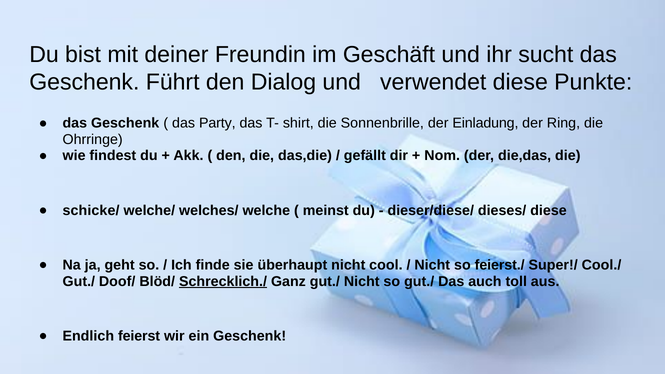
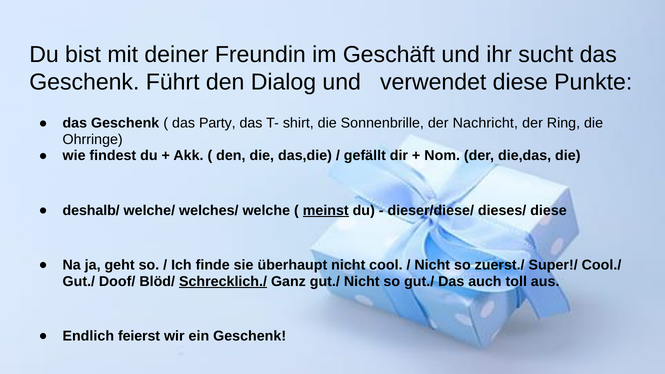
Einladung: Einladung -> Nachricht (485, 123)
schicke/: schicke/ -> deshalb/ (91, 210)
meinst underline: none -> present (326, 210)
feierst./: feierst./ -> zuerst./ (500, 265)
